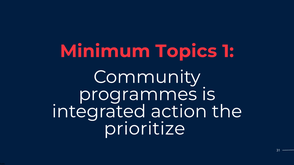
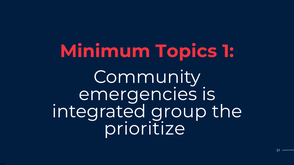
programmes: programmes -> emergencies (138, 94)
action: action -> group (179, 112)
